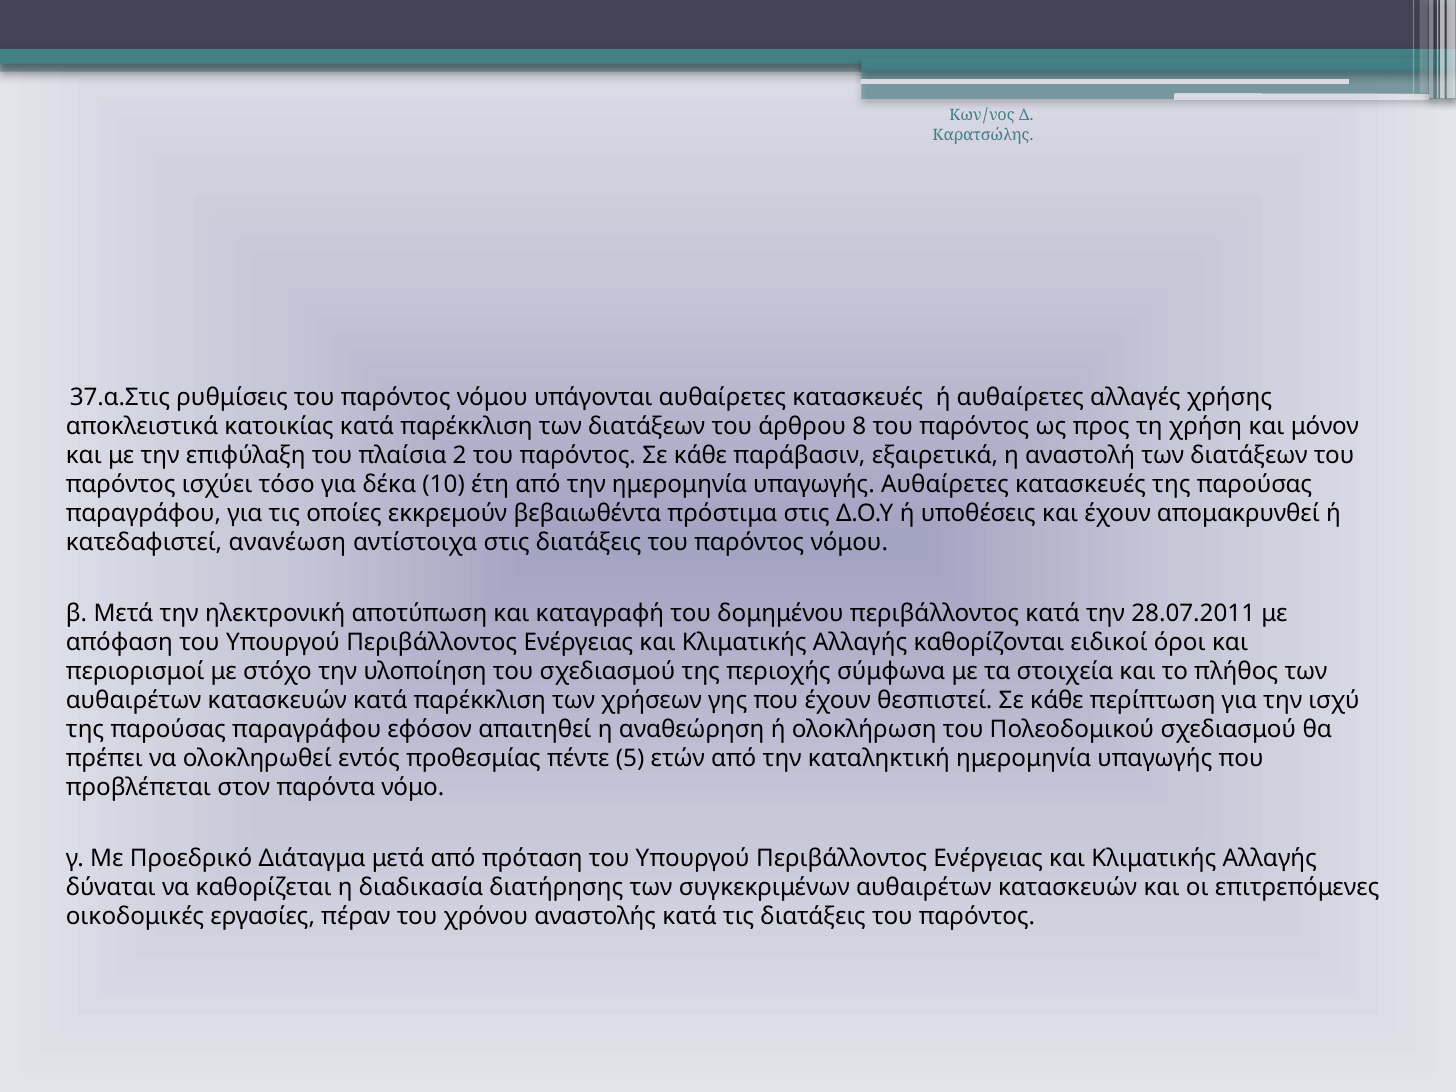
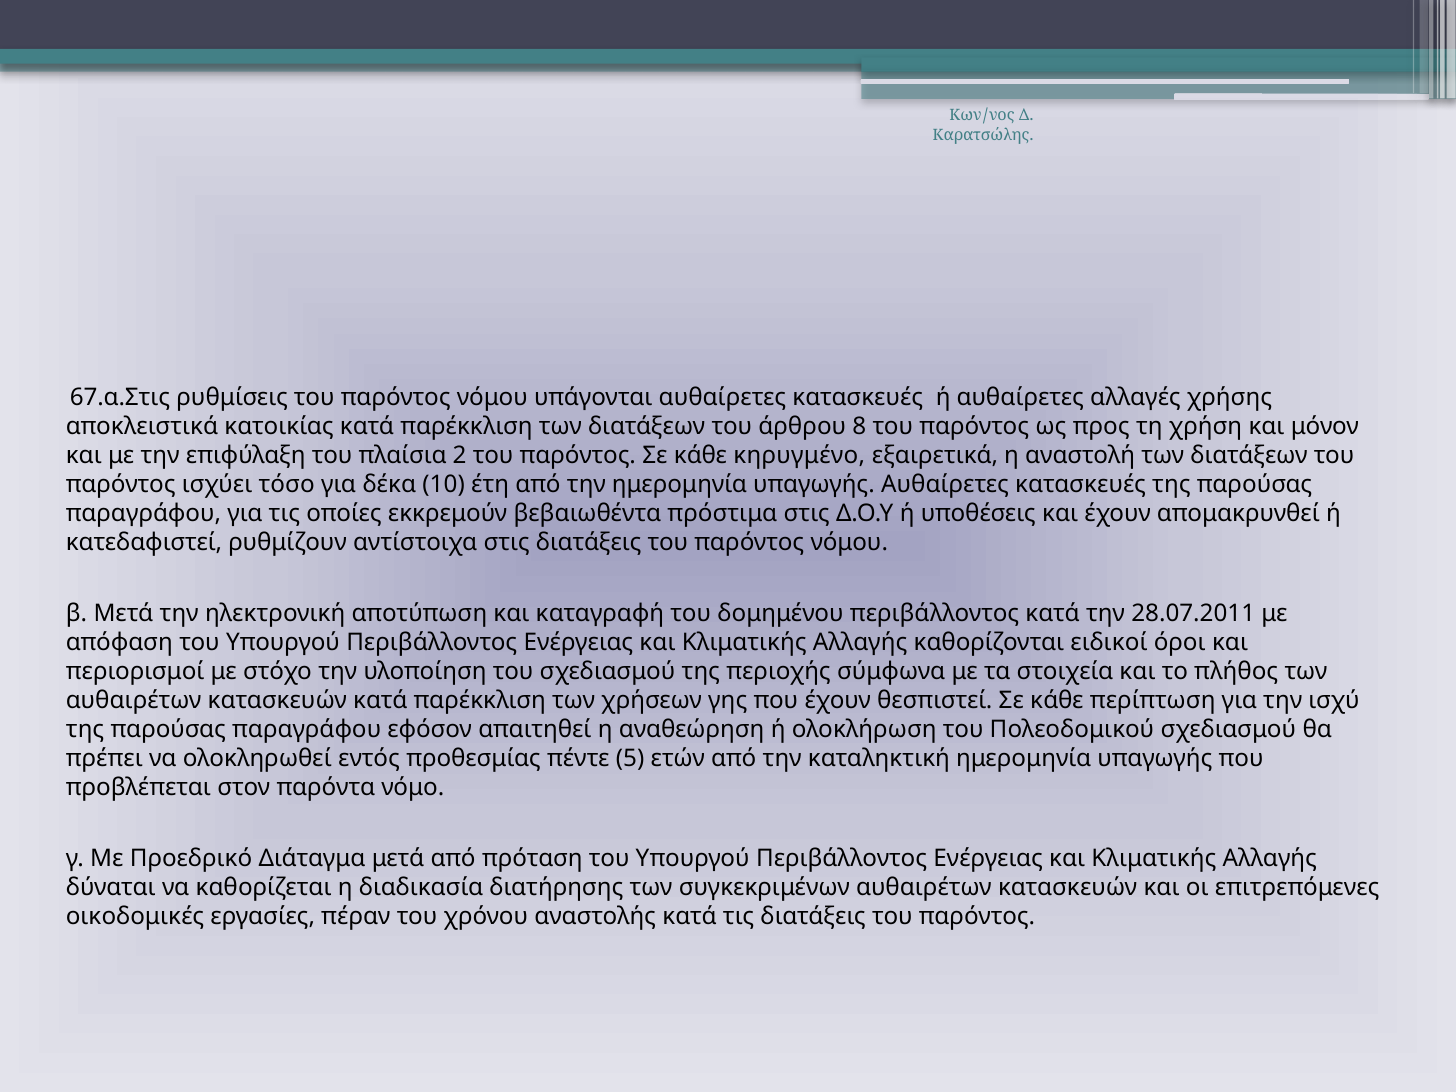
37.α.Στις: 37.α.Στις -> 67.α.Στις (120, 397)
παράβασιν: παράβασιν -> κηρυγμένο (799, 456)
ανανέωση: ανανέωση -> ρυθμίζουν (288, 543)
